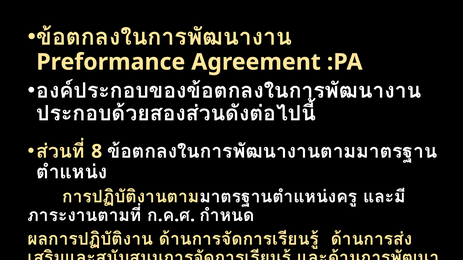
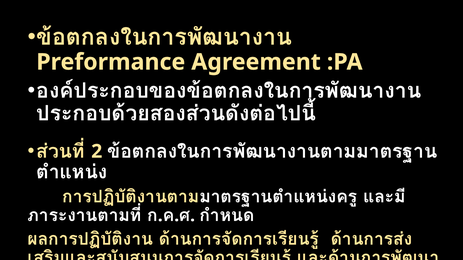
8: 8 -> 2 (97, 152)
